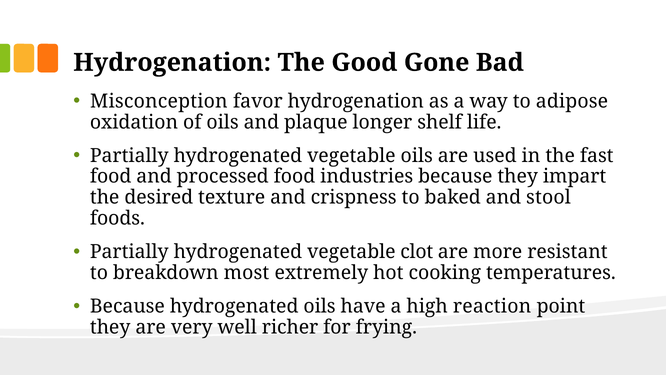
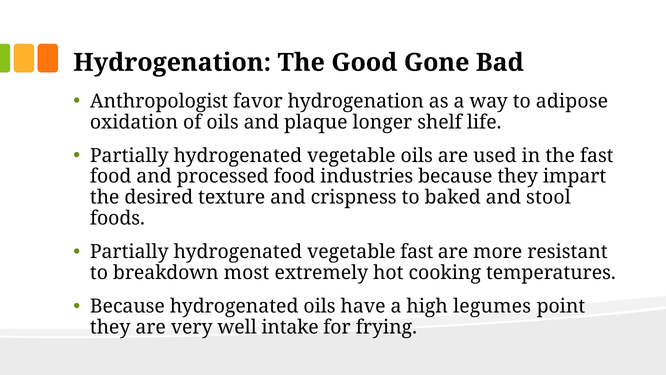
Misconception: Misconception -> Anthropologist (159, 101)
vegetable clot: clot -> fast (417, 252)
reaction: reaction -> legumes (492, 306)
richer: richer -> intake (290, 327)
